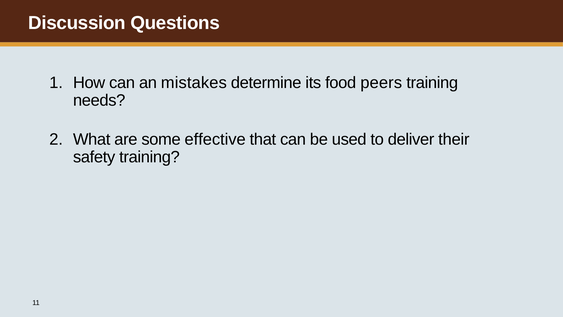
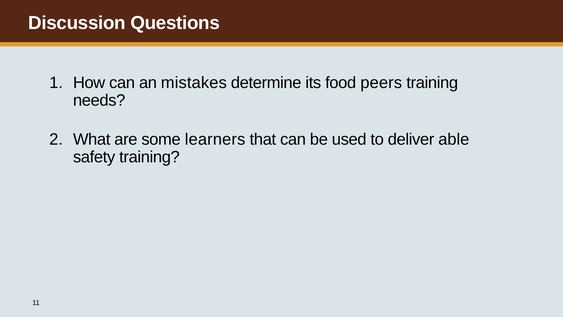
effective: effective -> learners (215, 139)
their: their -> able (454, 139)
